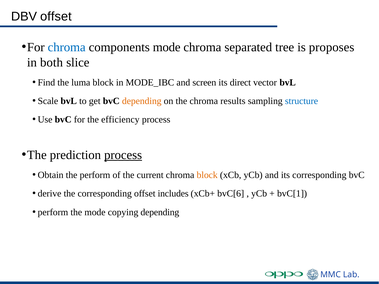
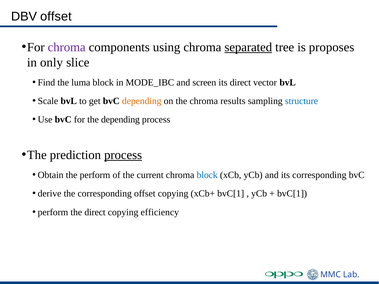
chroma colour: blue -> purple (67, 47)
components mode: mode -> using (167, 47)
separated underline: none -> present (248, 47)
both: both -> only (52, 62)
the efficiency: efficiency -> depending (120, 120)
block colour: orange -> blue (207, 175)
offset includes: includes -> copying (173, 194)
xCb+ bvC[6: bvC[6 -> bvC[1 (231, 194)
the mode: mode -> direct (95, 212)
copying depending: depending -> efficiency (160, 212)
